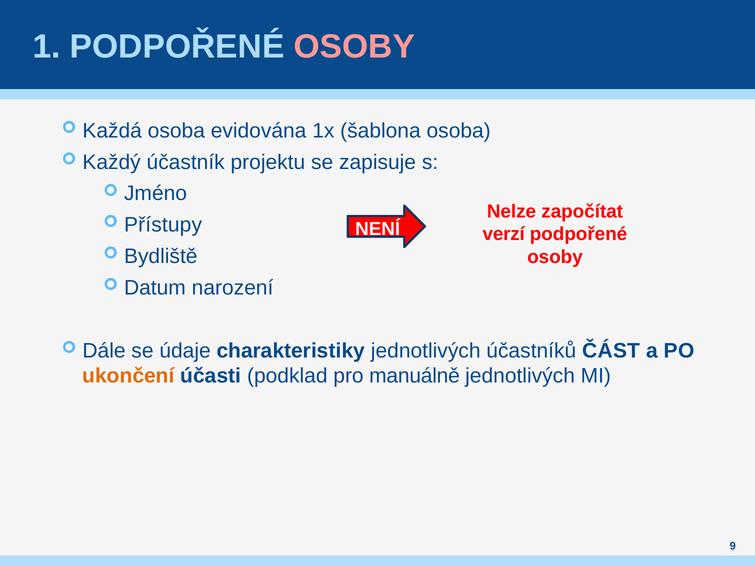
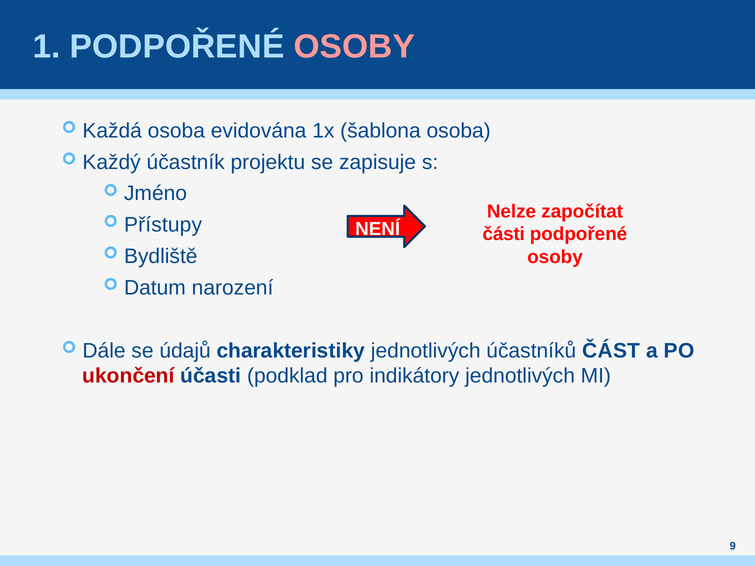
verzí: verzí -> části (504, 234)
údaje: údaje -> údajů (185, 351)
ukončení colour: orange -> red (128, 376)
manuálně: manuálně -> indikátory (414, 376)
